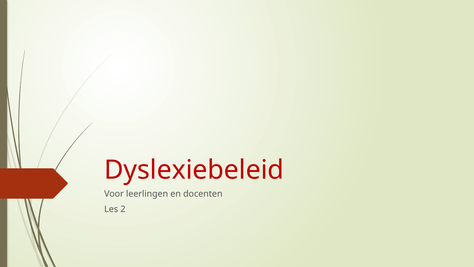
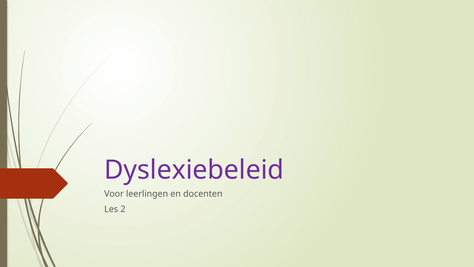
Dyslexiebeleid colour: red -> purple (194, 170)
